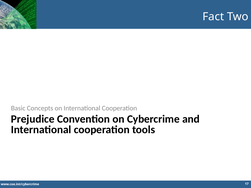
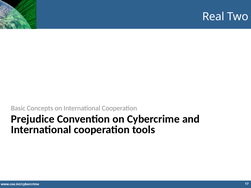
Fact: Fact -> Real (213, 17)
